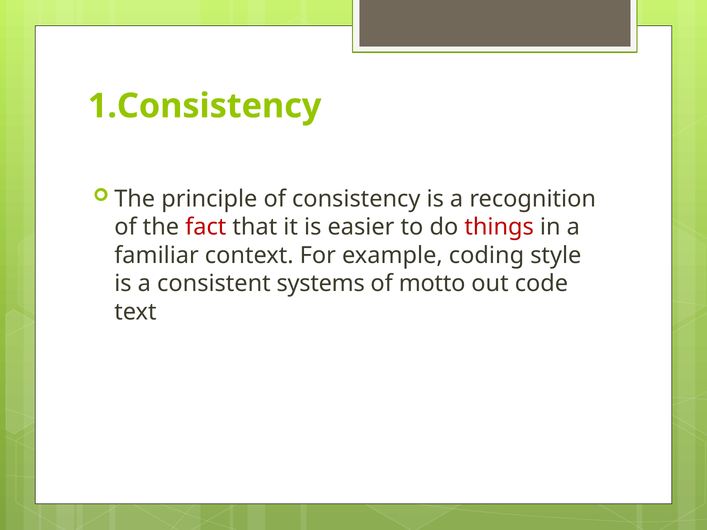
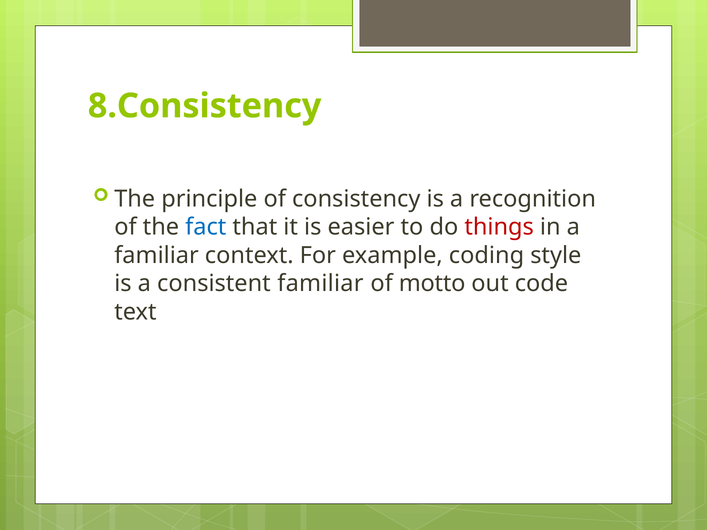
1.Consistency: 1.Consistency -> 8.Consistency (205, 106)
fact colour: red -> blue (206, 227)
consistent systems: systems -> familiar (320, 284)
